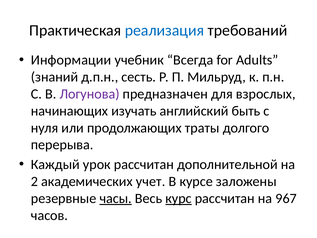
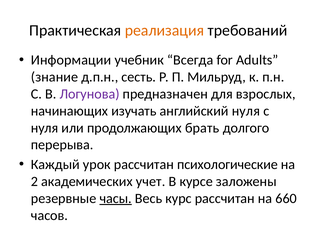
реализация colour: blue -> orange (164, 30)
знаний: знаний -> знание (55, 77)
английский быть: быть -> нуля (246, 111)
траты: траты -> брать (202, 128)
дополнительной: дополнительной -> психологические (227, 164)
курс underline: present -> none (179, 198)
967: 967 -> 660 (286, 198)
